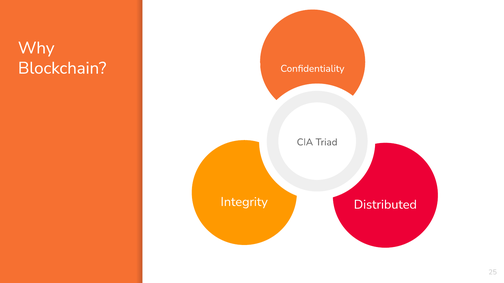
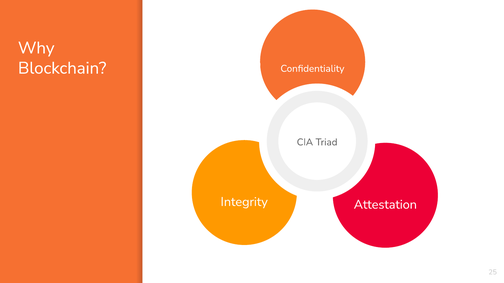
Distributed: Distributed -> Attestation (385, 205)
